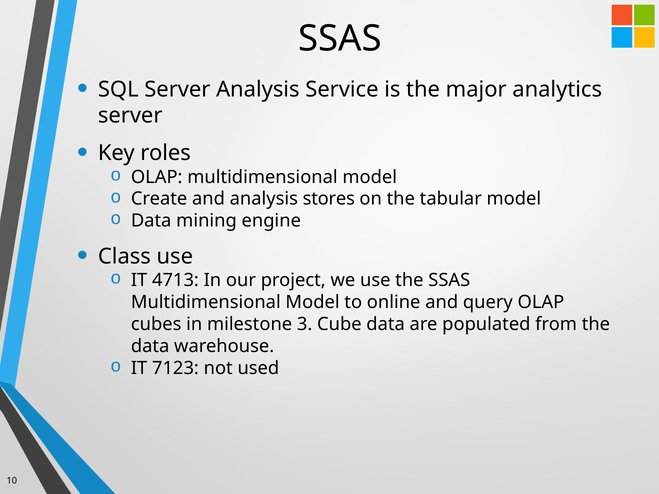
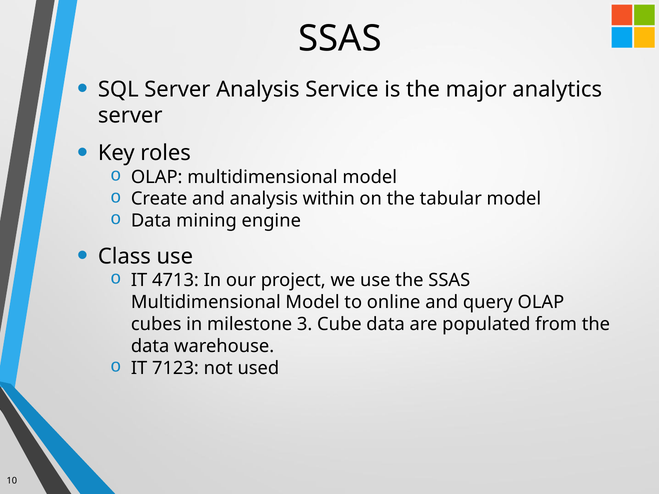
stores: stores -> within (329, 199)
